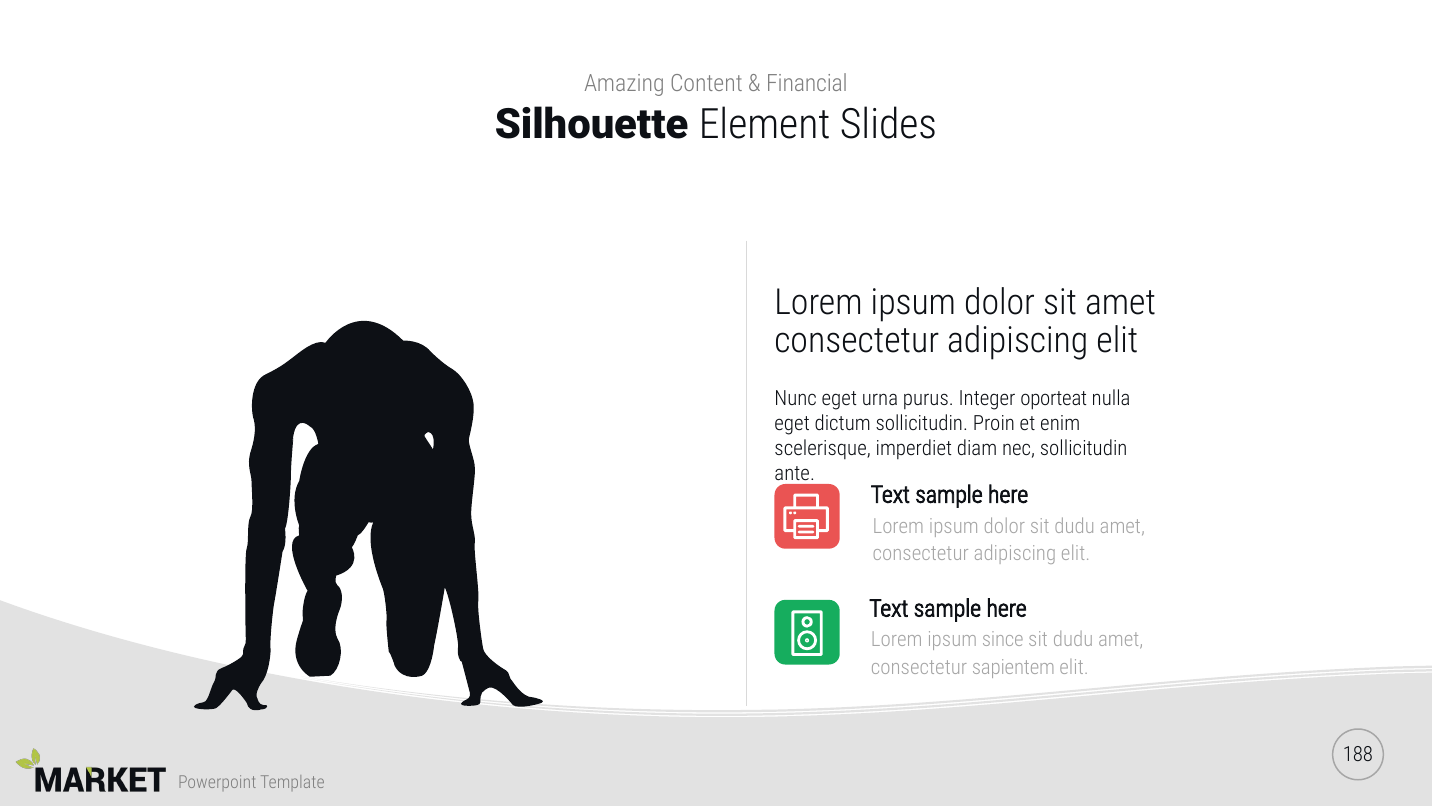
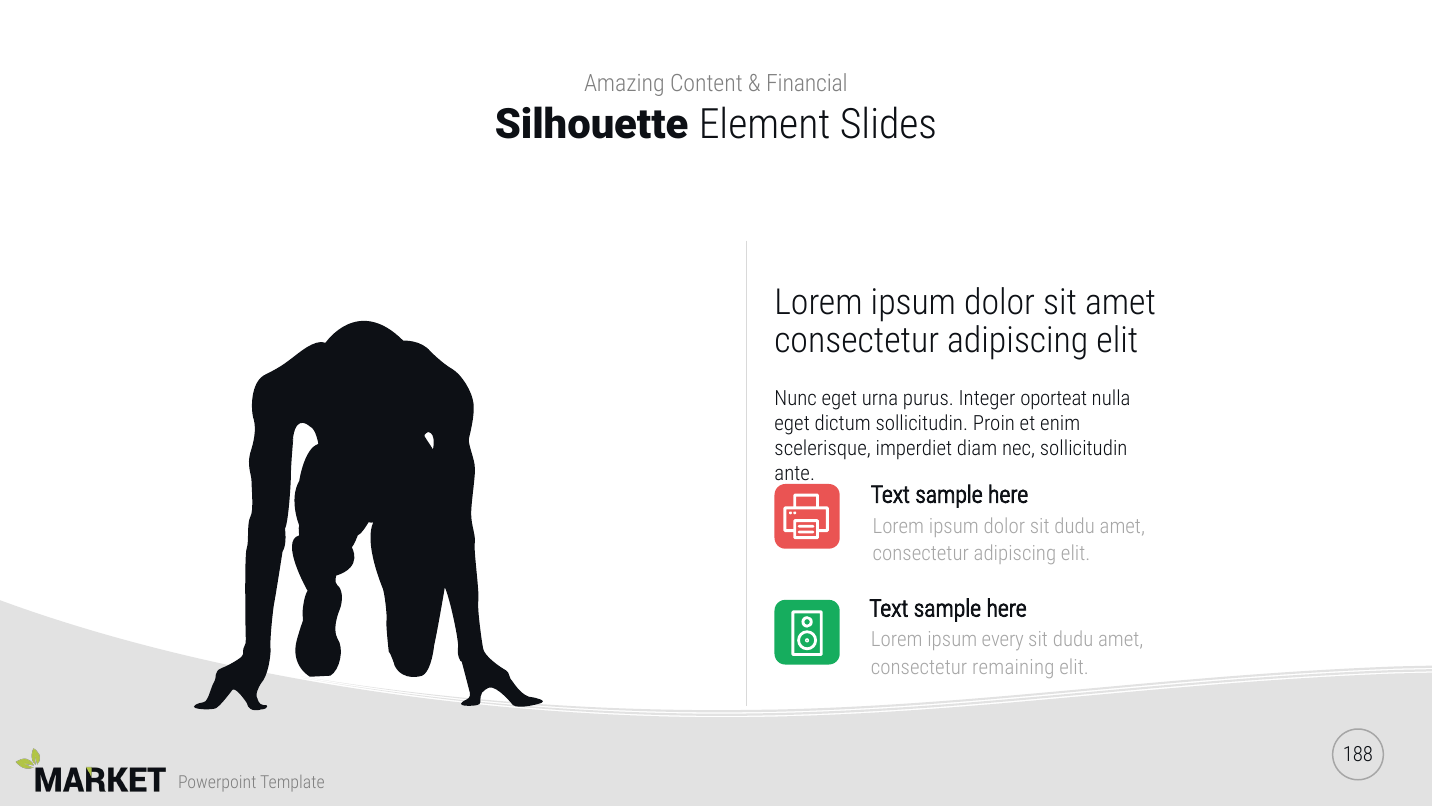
since: since -> every (1003, 640)
sapientem: sapientem -> remaining (1013, 667)
